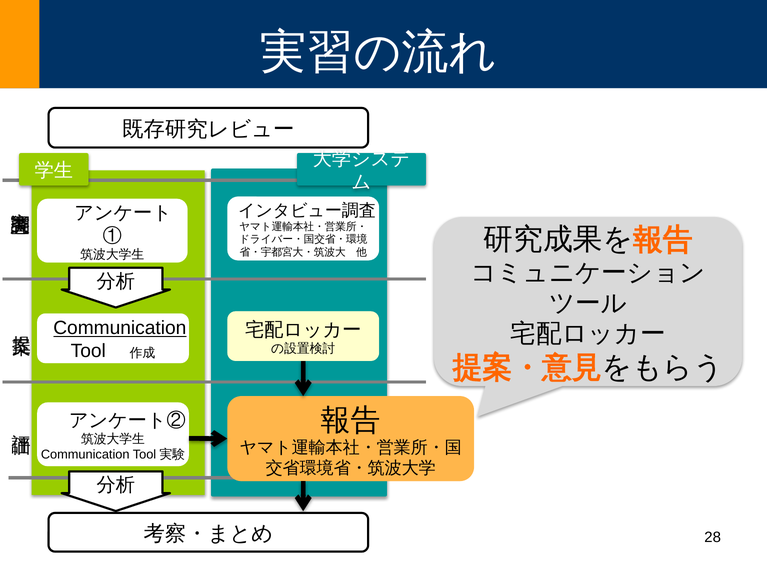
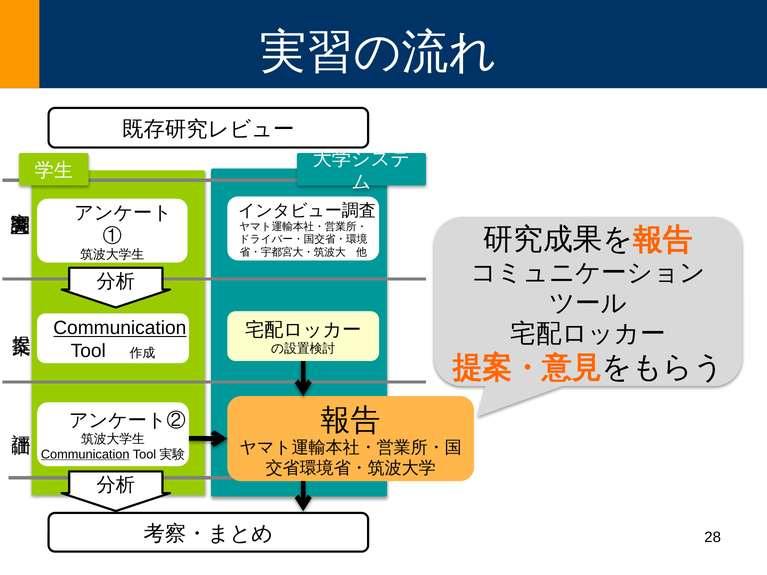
Communication underline: none -> present (85, 455)
